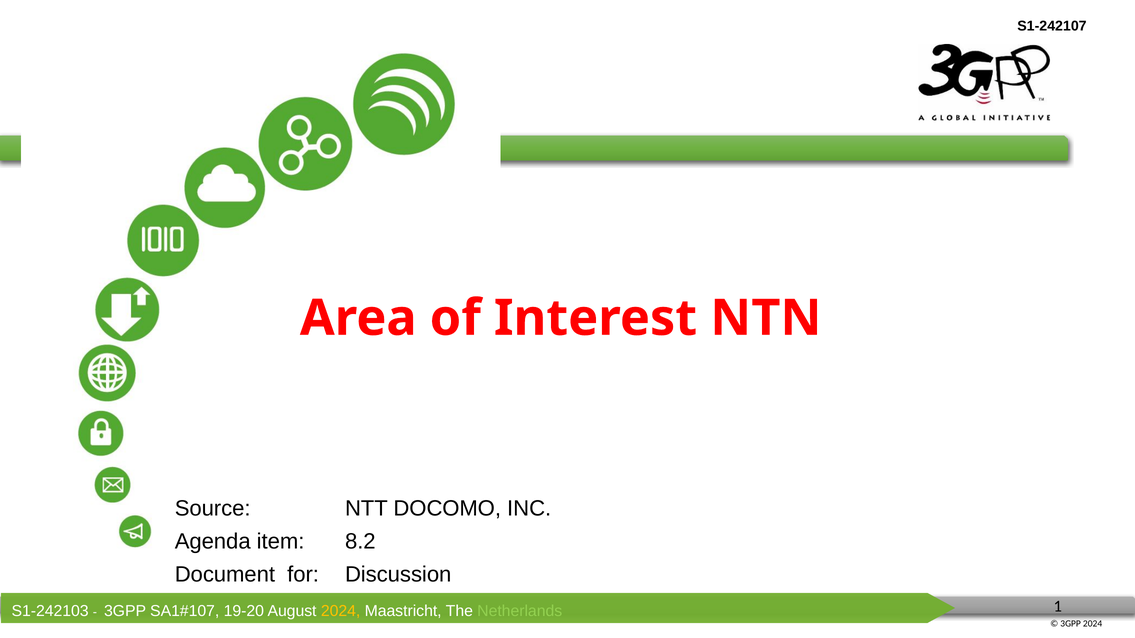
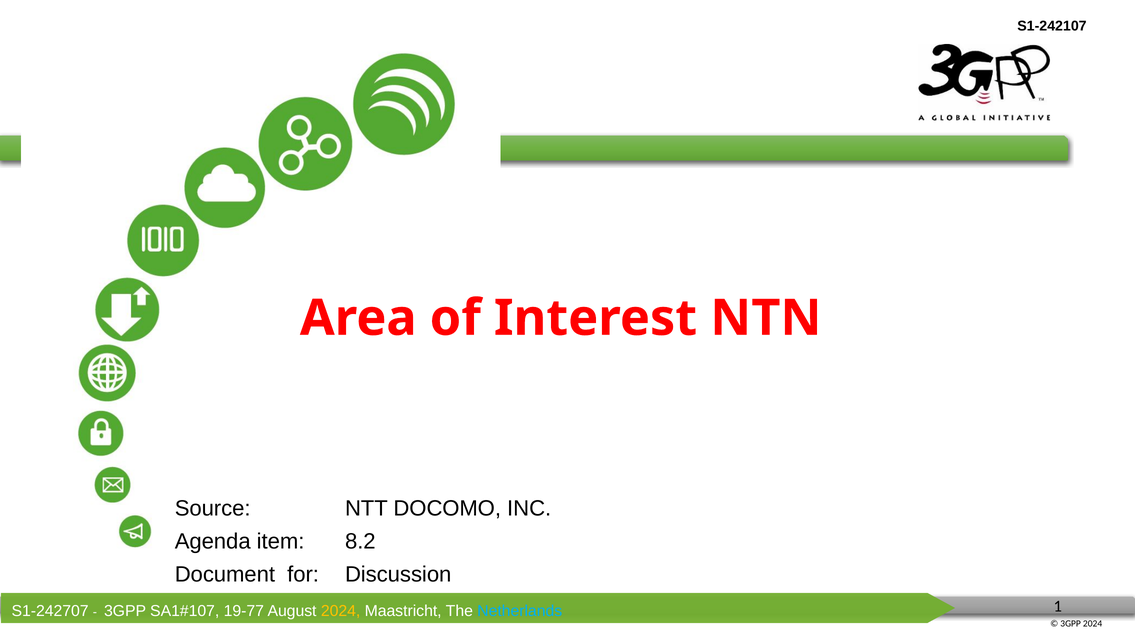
S1-242103: S1-242103 -> S1-242707 (50, 611)
19-20: 19-20 -> 19-77 (244, 611)
Netherlands colour: light green -> light blue (520, 611)
